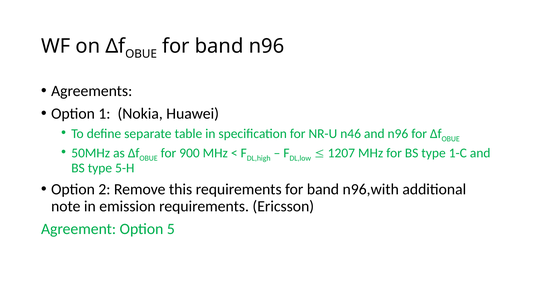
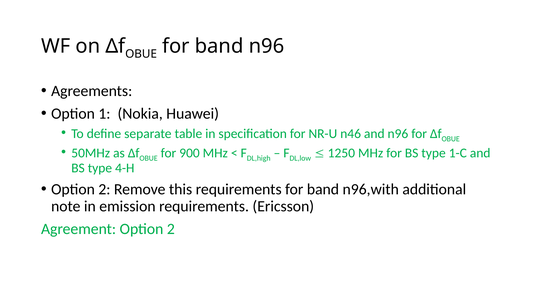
1207: 1207 -> 1250 (341, 153)
5-H: 5-H -> 4-H (125, 168)
Agreement Option 5: 5 -> 2 (171, 229)
